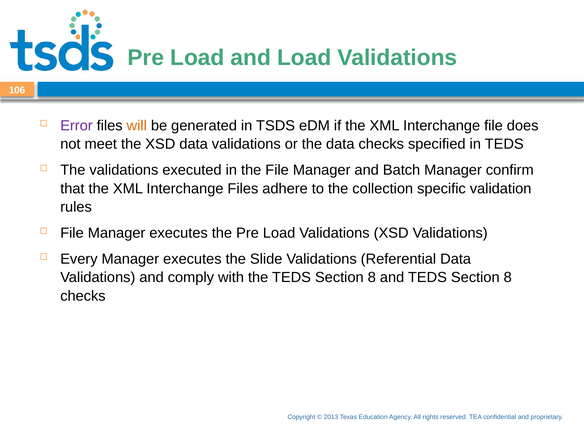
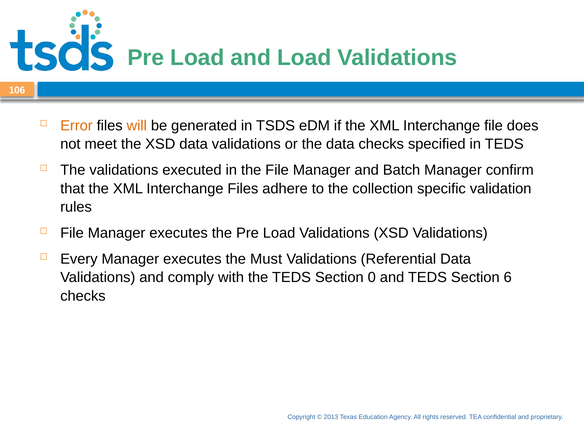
Error colour: purple -> orange (76, 126)
Slide: Slide -> Must (266, 259)
the TEDS Section 8: 8 -> 0 (372, 277)
and TEDS Section 8: 8 -> 6 (508, 277)
